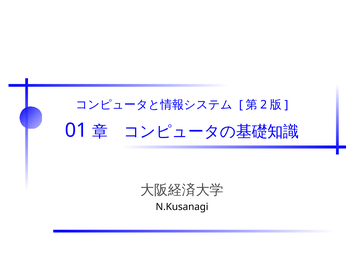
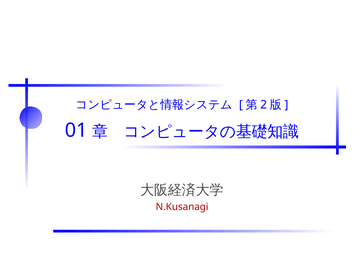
N.Kusanagi colour: black -> red (182, 207)
